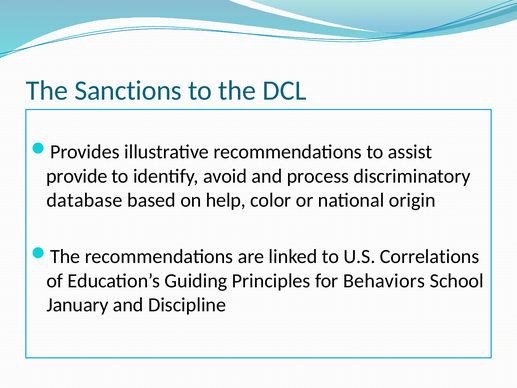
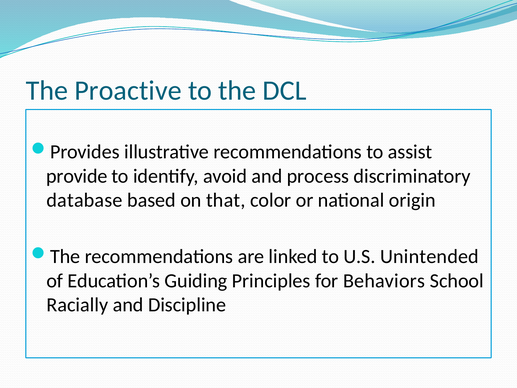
Sanctions: Sanctions -> Proactive (128, 90)
help: help -> that (226, 200)
Correlations: Correlations -> Unintended (429, 256)
January: January -> Racially (77, 305)
